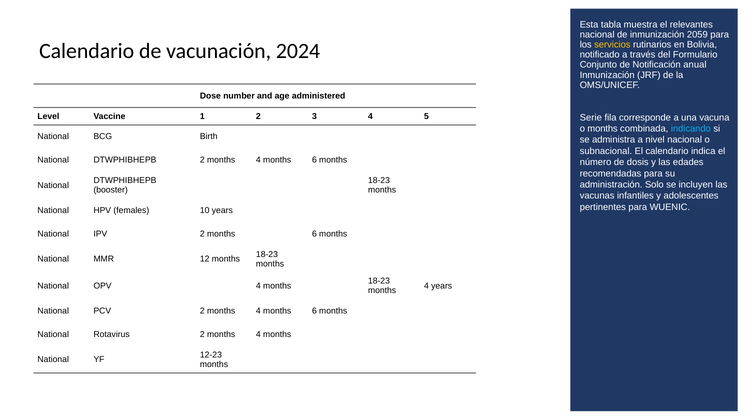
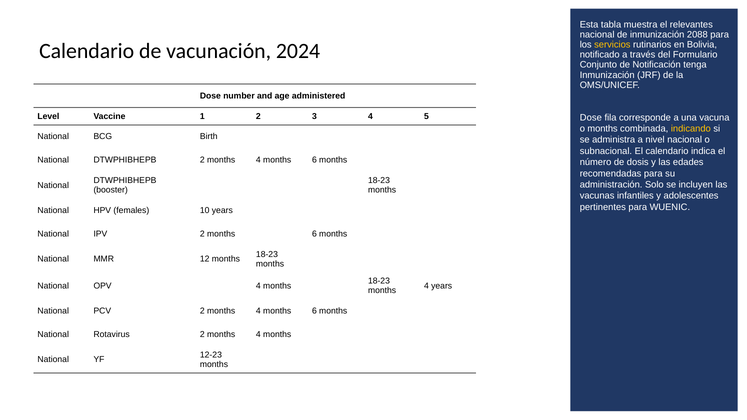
2059: 2059 -> 2088 (697, 35)
anual: anual -> tenga (695, 65)
Serie: Serie -> Dose (591, 117)
indicando colour: light blue -> yellow (691, 129)
